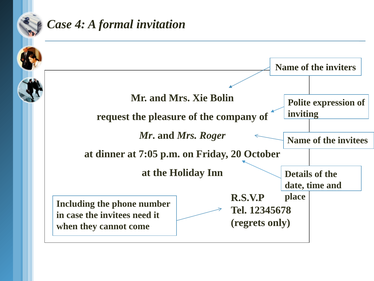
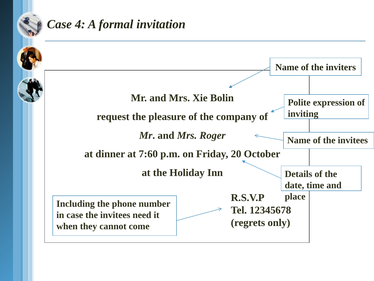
7:05: 7:05 -> 7:60 (148, 154)
